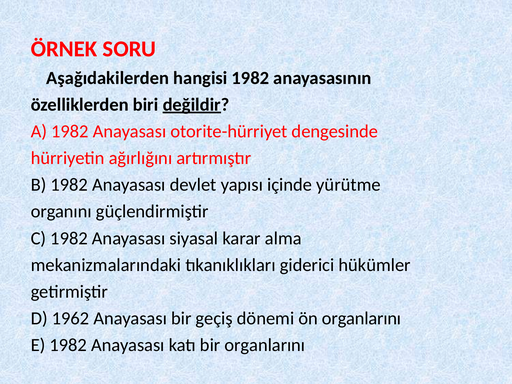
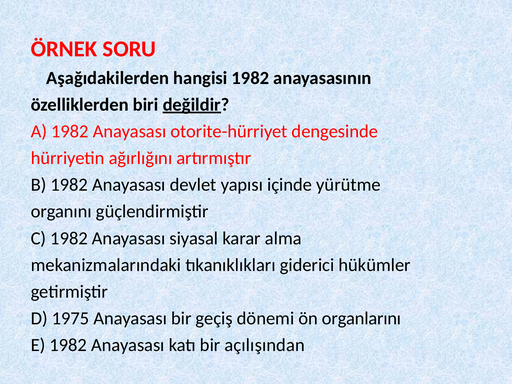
1962: 1962 -> 1975 (71, 318)
bir organlarını: organlarını -> açılışından (265, 345)
